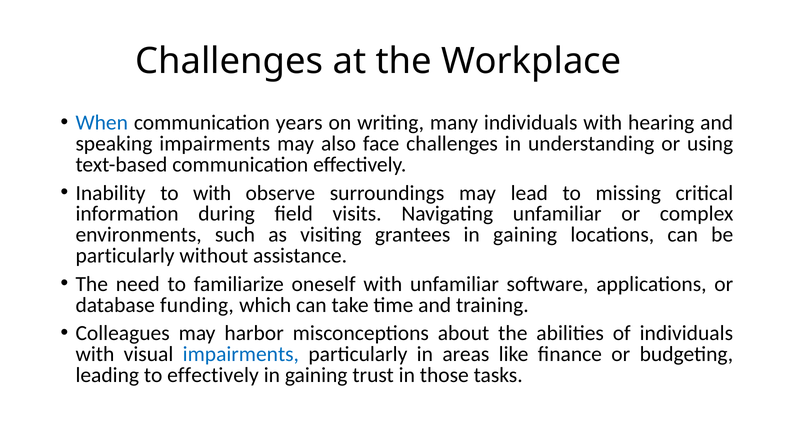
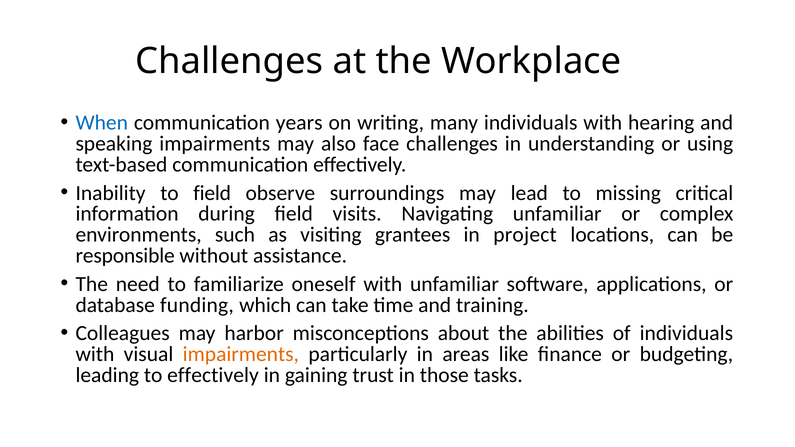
to with: with -> field (212, 193)
grantees in gaining: gaining -> project (525, 235)
particularly: particularly -> responsible (125, 256)
impairments colour: blue -> orange (241, 354)
